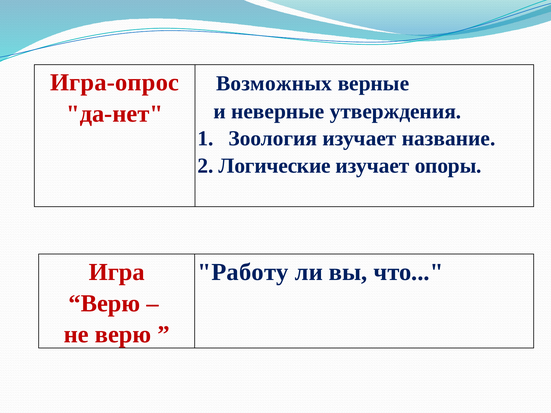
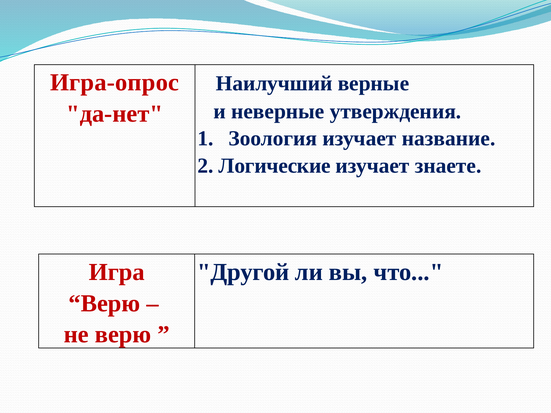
Возможных: Возможных -> Наилучший (274, 83)
опоры: опоры -> знаете (448, 166)
Работу: Работу -> Другой (243, 272)
